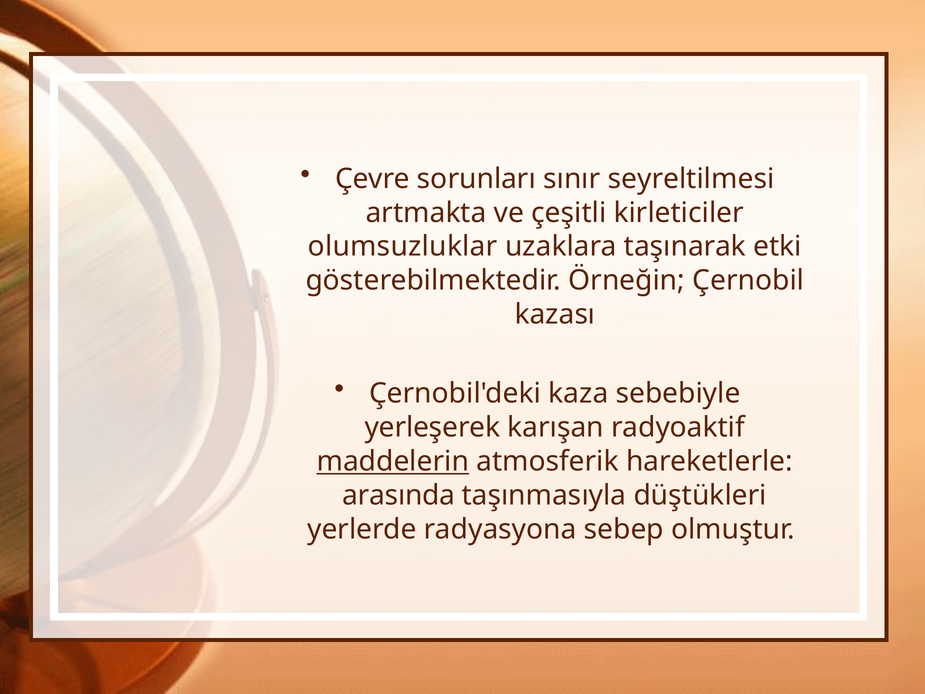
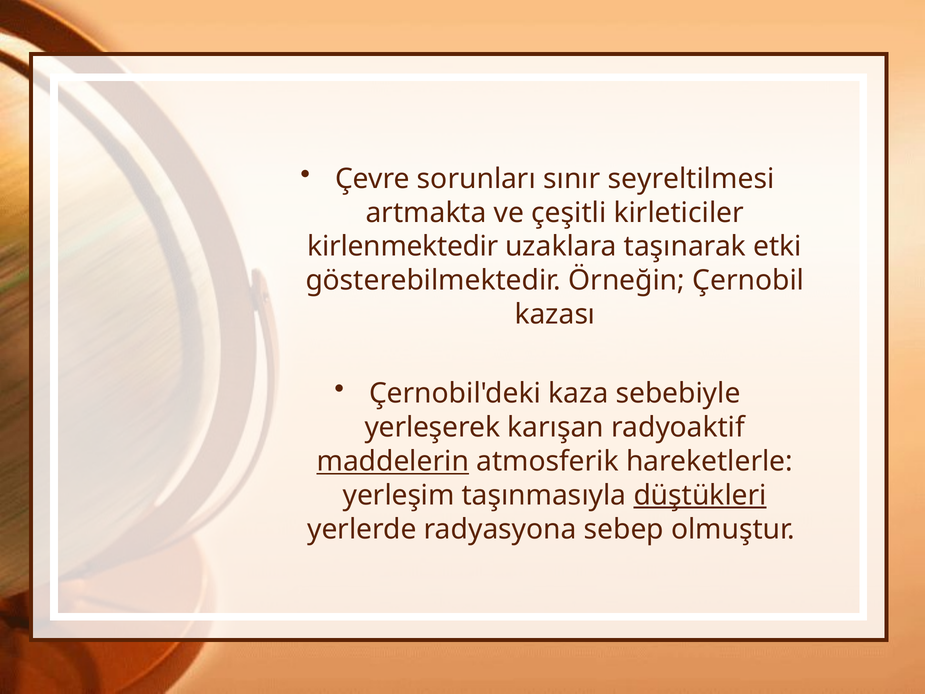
olumsuzluklar: olumsuzluklar -> kirlenmektedir (403, 247)
arasında: arasında -> yerleşim (399, 495)
düştükleri underline: none -> present (700, 495)
